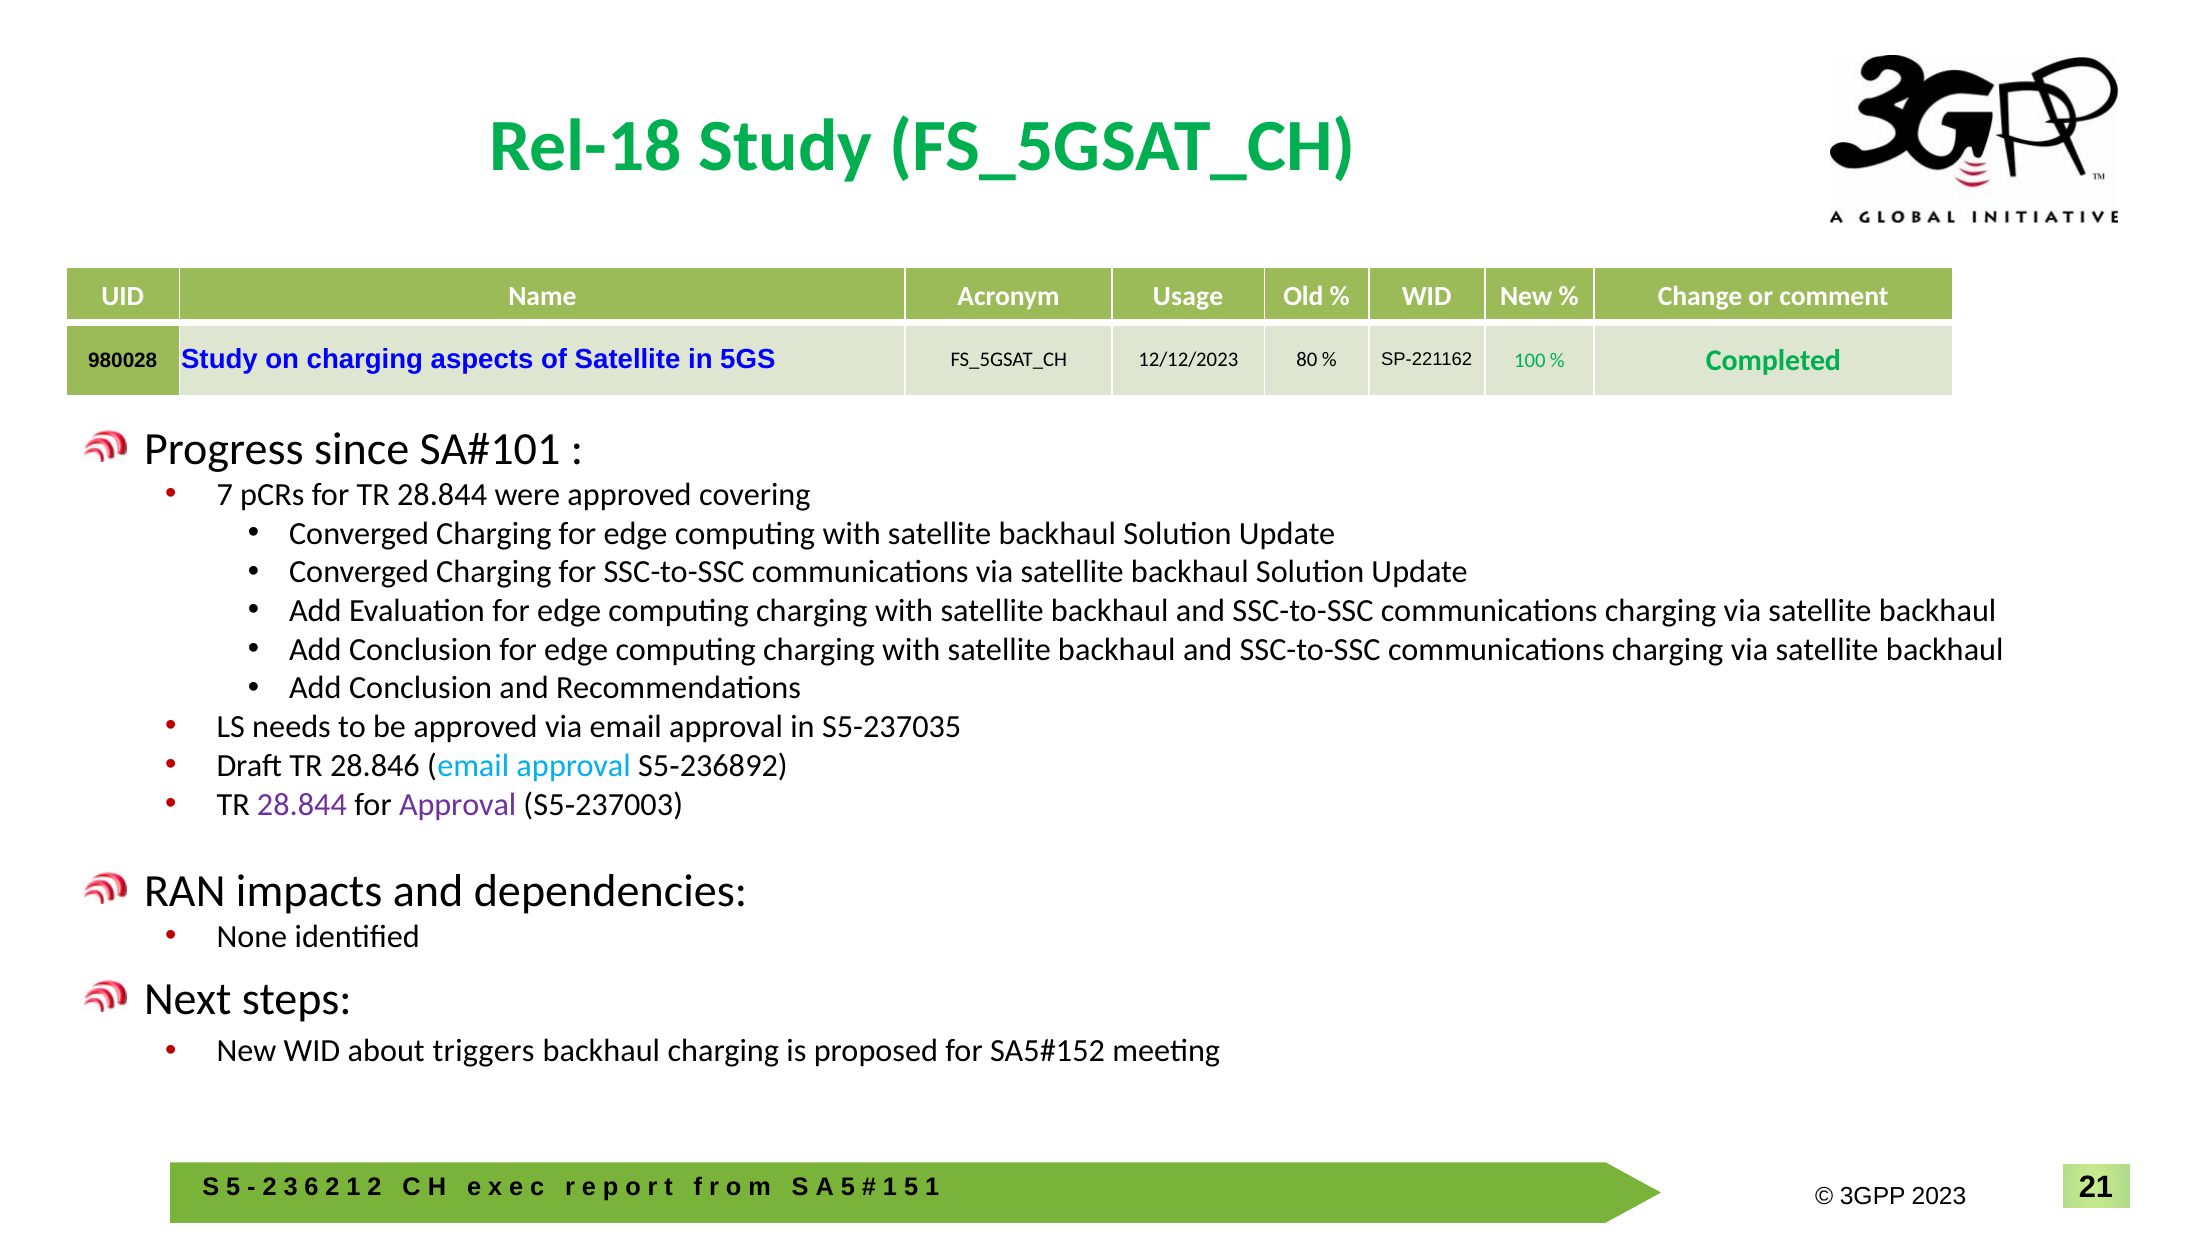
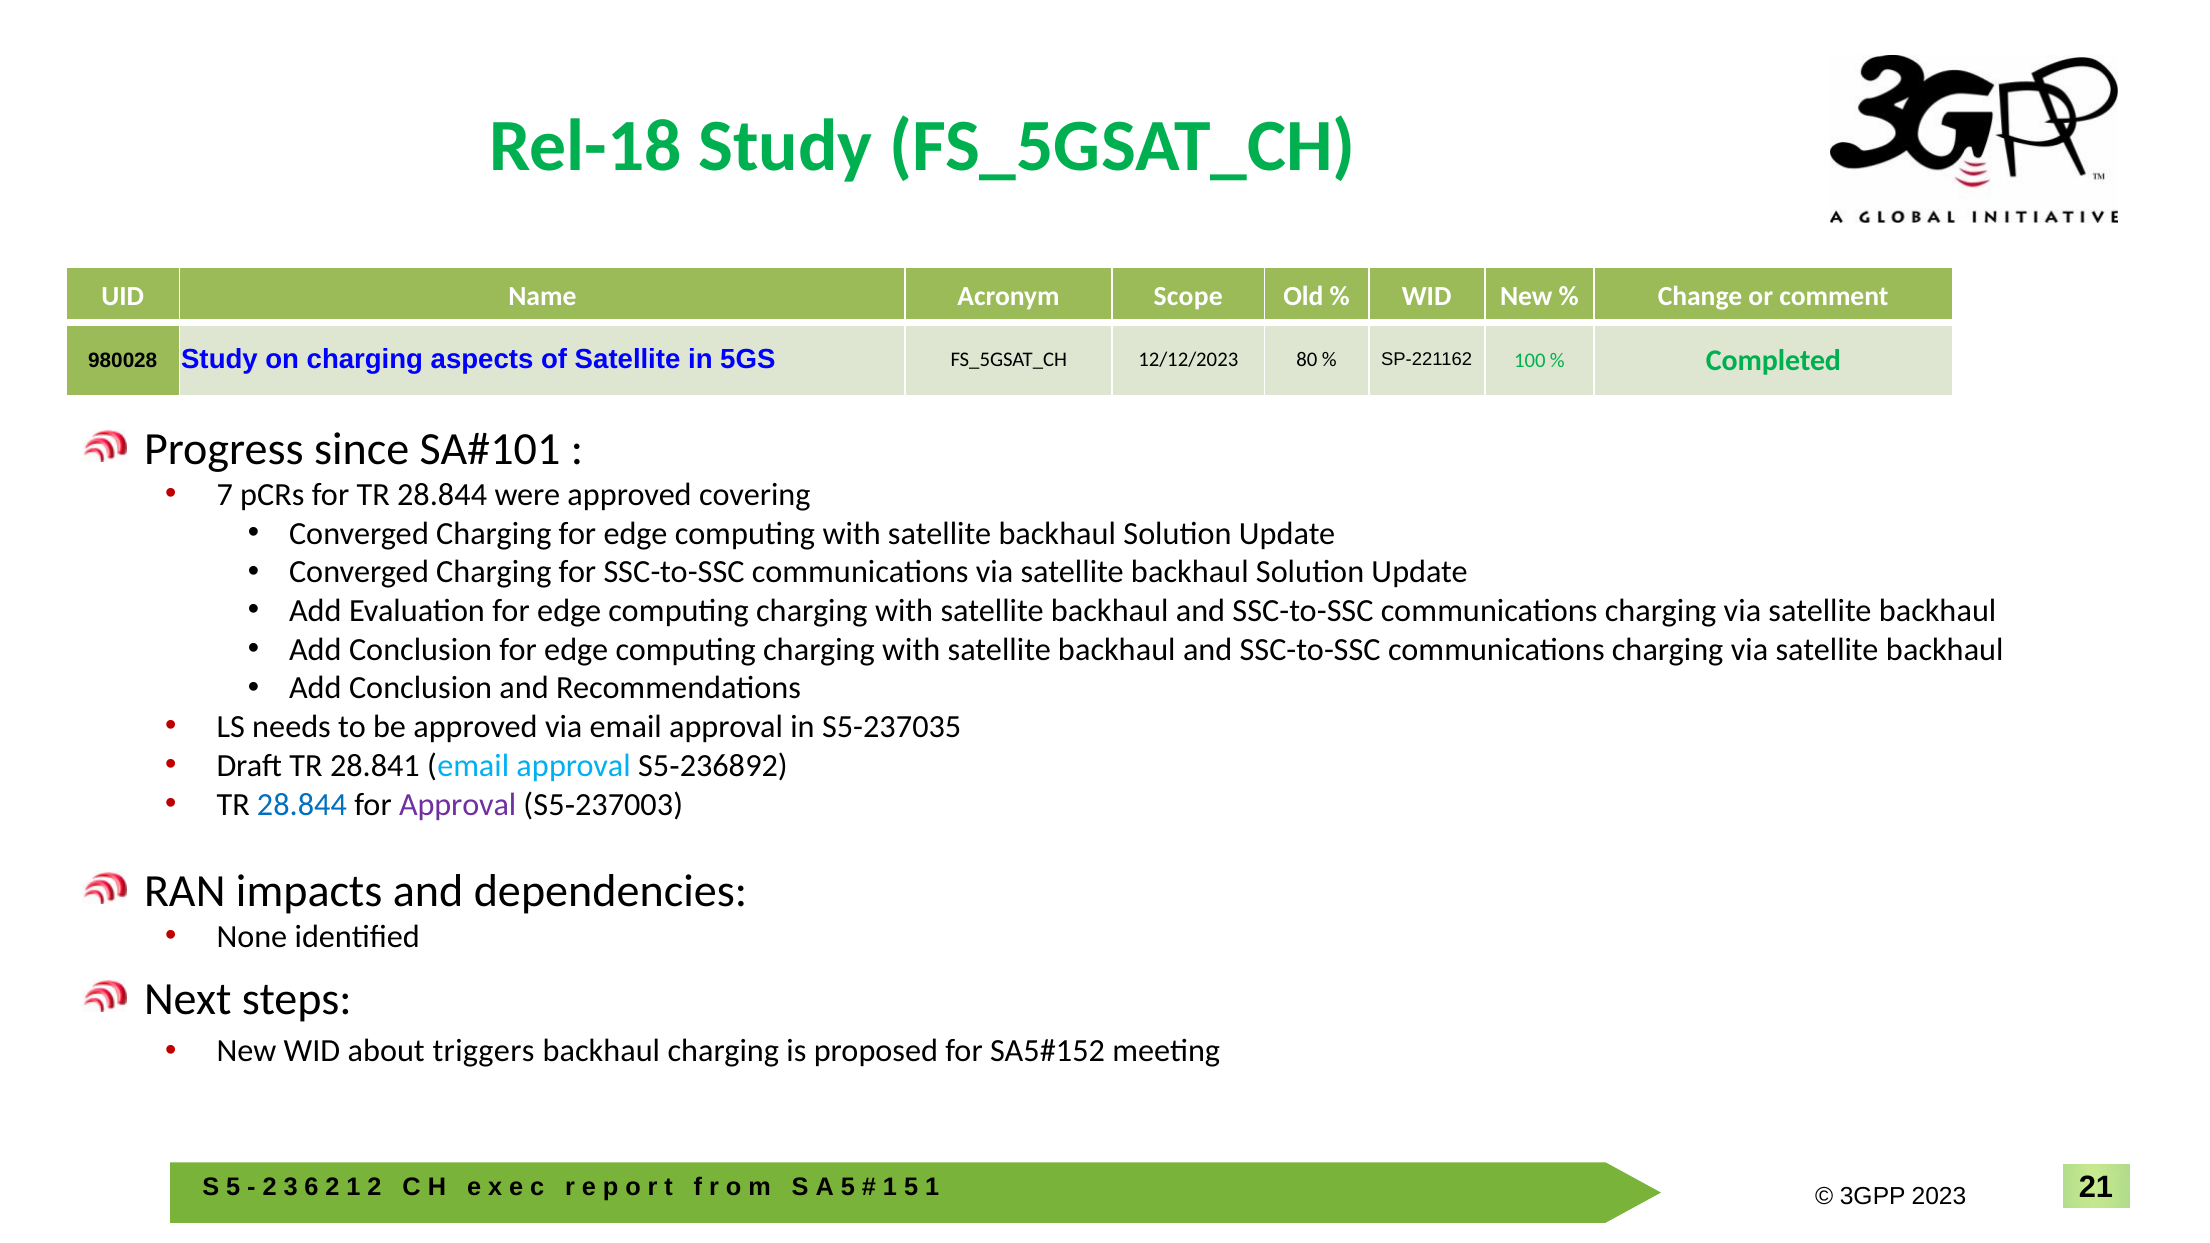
Usage: Usage -> Scope (1188, 296)
28.846: 28.846 -> 28.841 (375, 766)
28.844 colour: purple -> blue (302, 804)
